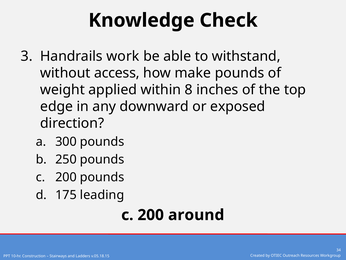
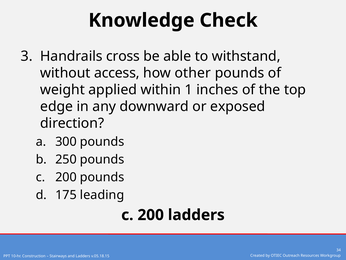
work: work -> cross (123, 56)
make: make -> other (193, 73)
8: 8 -> 1 (189, 90)
200 around: around -> ladders (196, 215)
